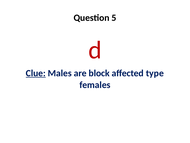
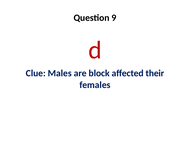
5: 5 -> 9 (114, 18)
Clue underline: present -> none (36, 73)
type: type -> their (155, 73)
